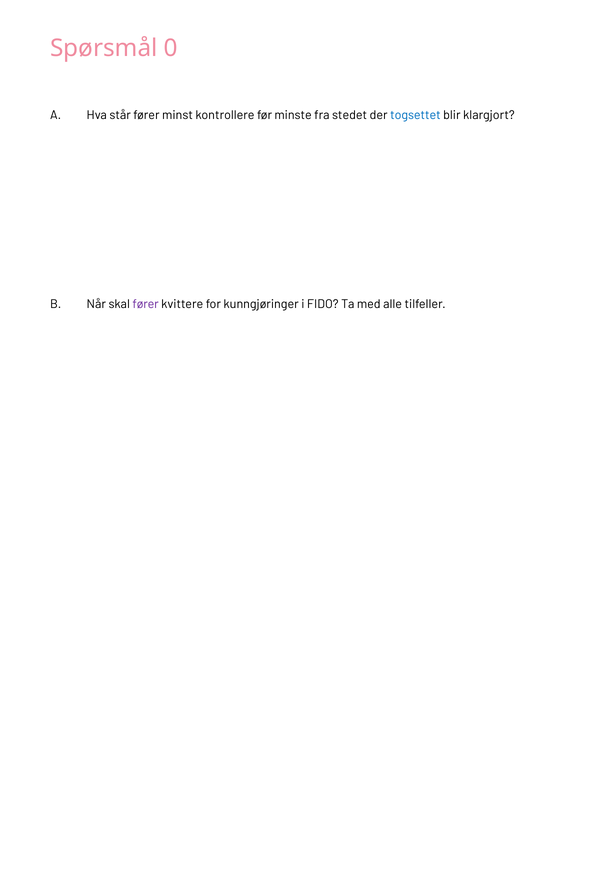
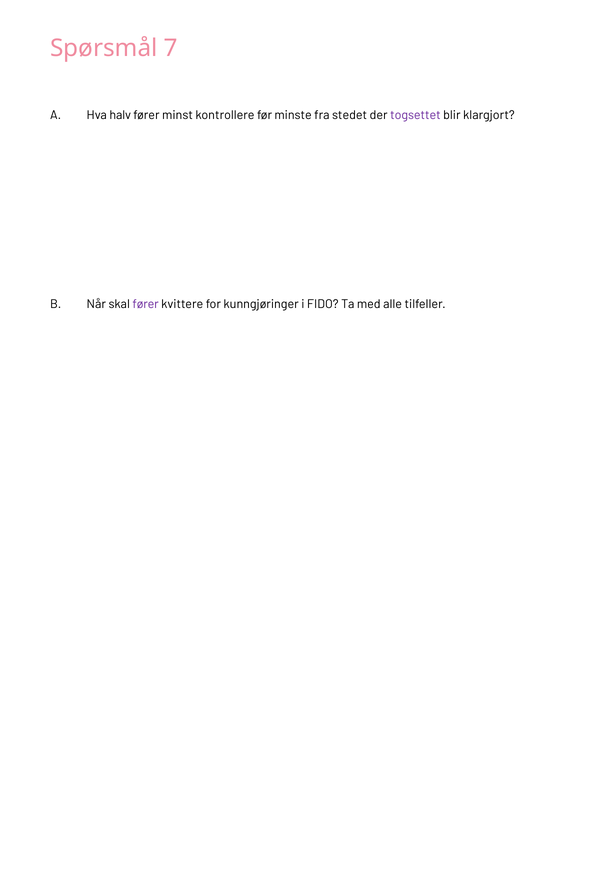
0: 0 -> 7 (171, 48)
står: står -> halv (120, 115)
togsettet colour: blue -> purple (415, 115)
